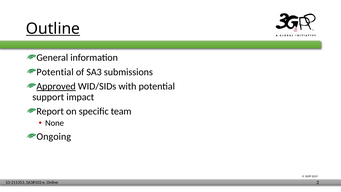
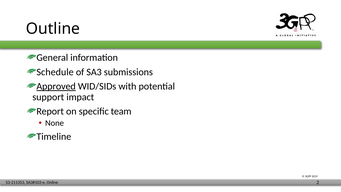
Outline underline: present -> none (53, 29)
Potential: Potential -> Schedule (55, 72)
Ongoing: Ongoing -> Timeline (54, 137)
